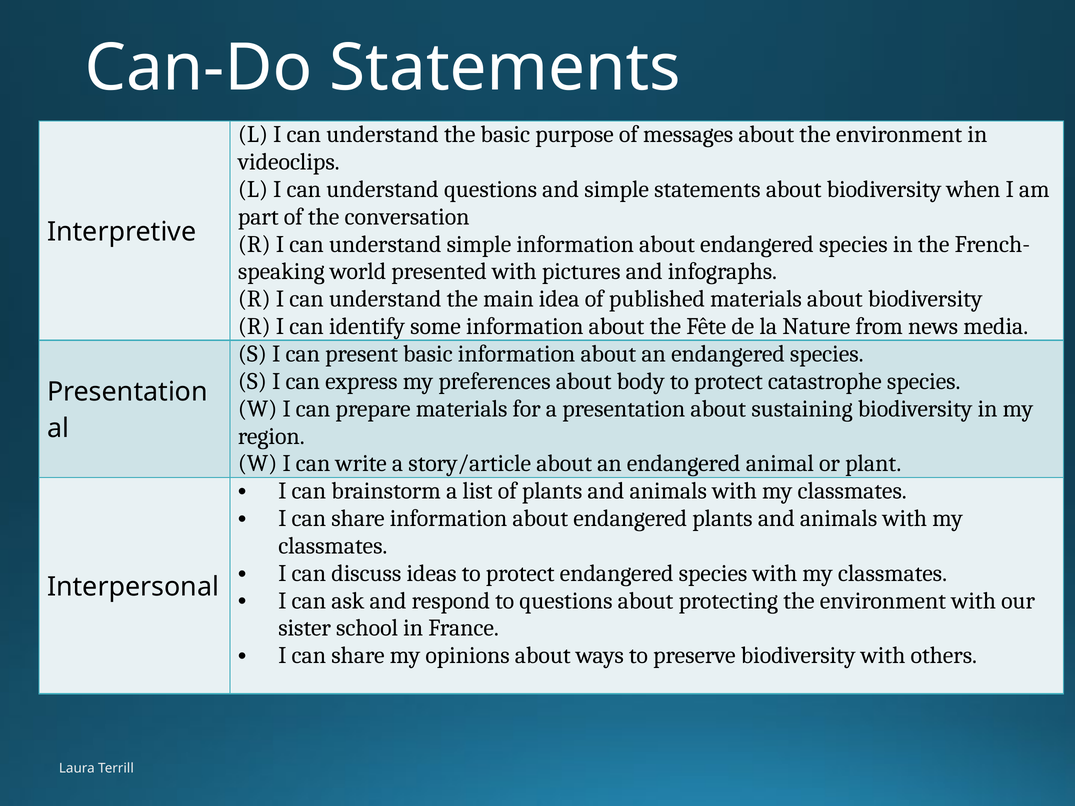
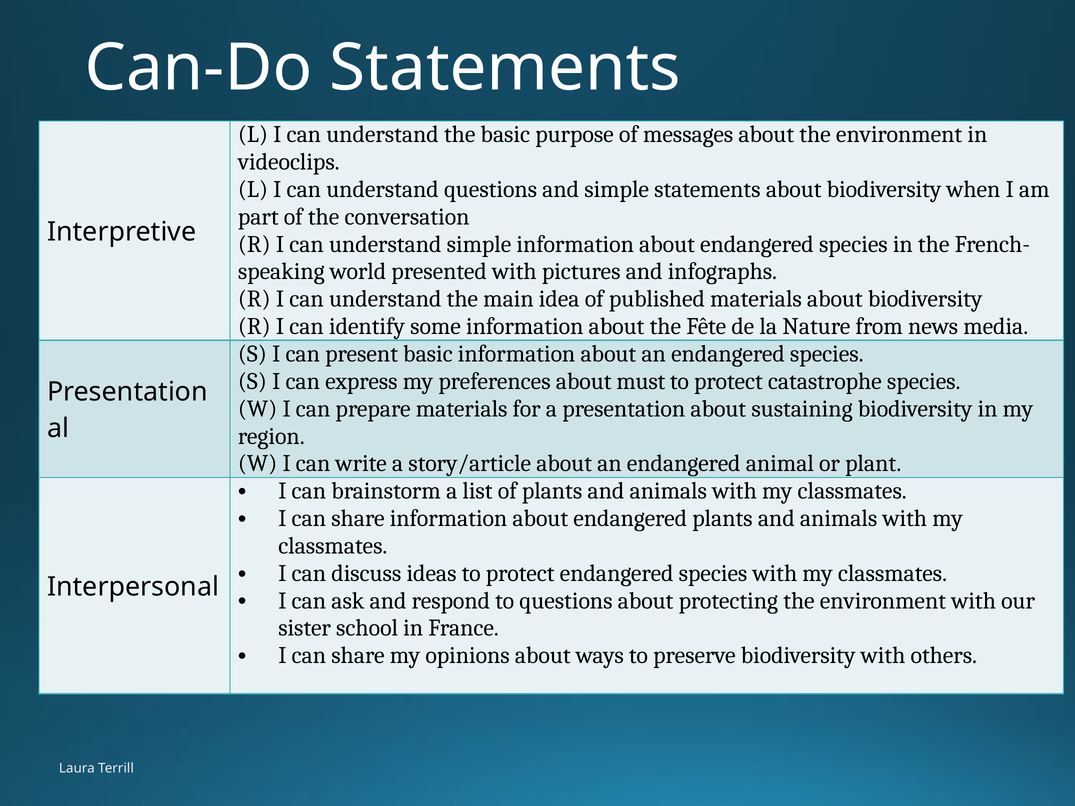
body: body -> must (641, 381)
